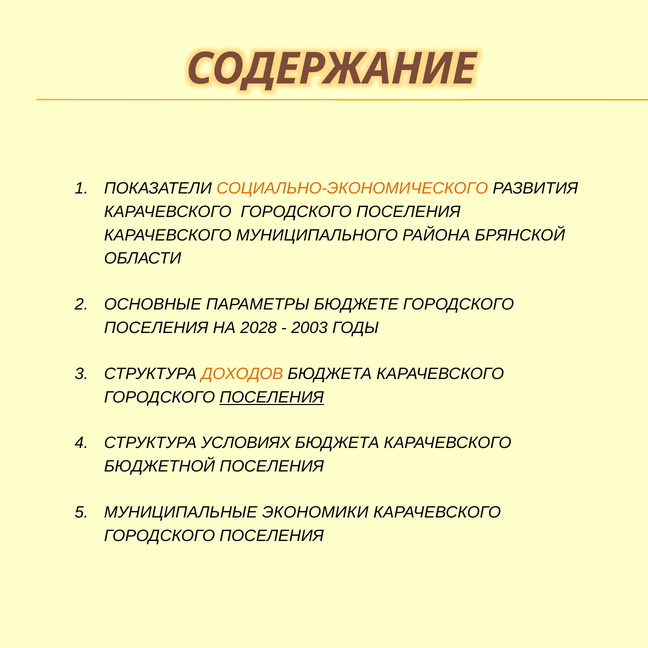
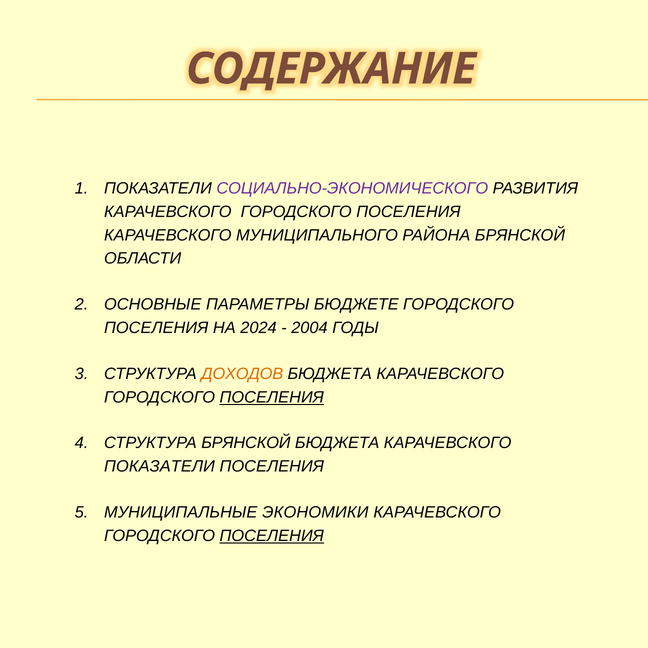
СОЦИАЛЬНО-ЭКОНОМИЧЕСКОГО colour: orange -> purple (352, 188)
2028: 2028 -> 2024 (259, 328)
2003: 2003 -> 2004 (309, 328)
СТРУКТУРА УСЛОВИЯХ: УСЛОВИЯХ -> БРЯНСКОЙ (246, 443)
БЮДЖЕТНОЙ: БЮДЖЕТНОЙ -> ПОКАЗАТЕЛИ (160, 467)
ПОСЕЛЕНИЯ underline: none -> present (272, 536)
